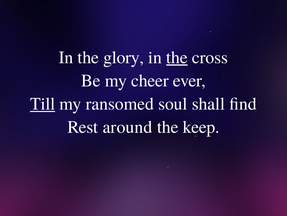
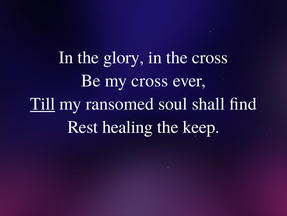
the underline: present -> none (177, 57)
my cheer: cheer -> cross (150, 80)
around: around -> healing (128, 127)
